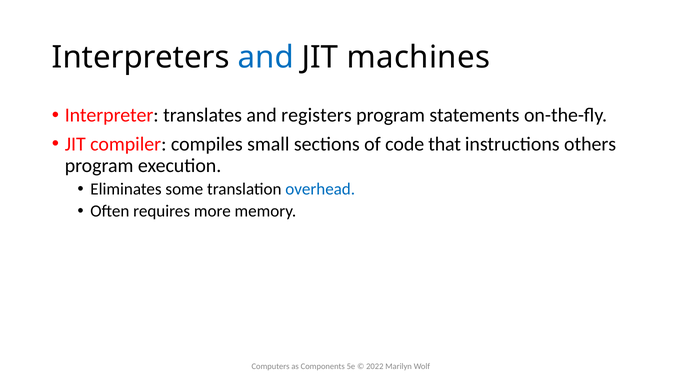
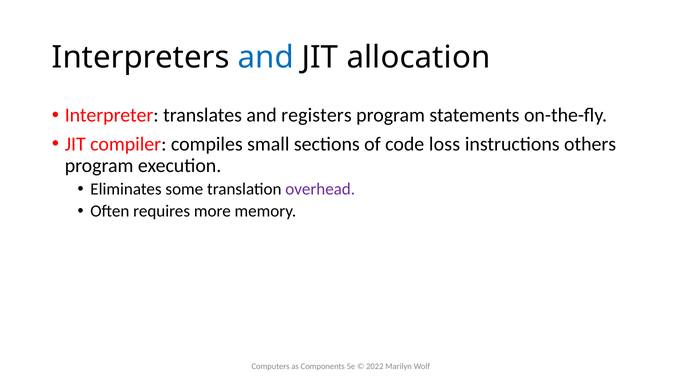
machines: machines -> allocation (418, 57)
that: that -> loss (444, 144)
overhead colour: blue -> purple (320, 189)
